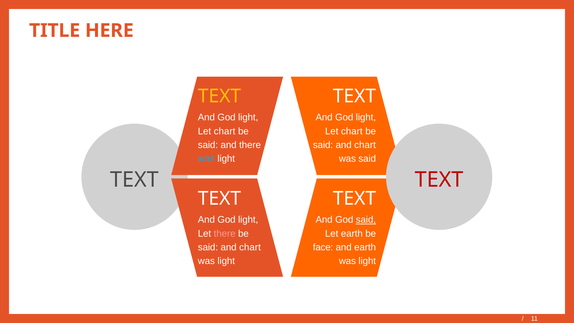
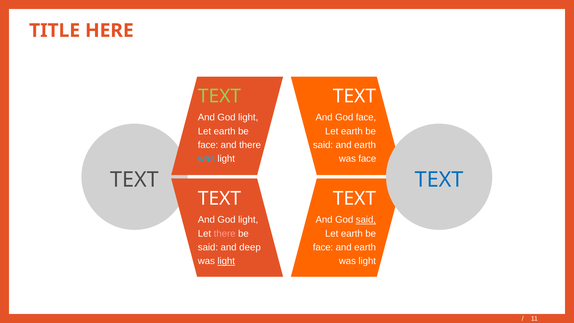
TEXT colour: yellow -> light green (219, 96)
light: light -> face (366, 117)
chart: chart -> earth (225, 131)
chart: chart -> earth (352, 131)
said: said -> face (208, 145)
chart: chart -> earth (365, 145)
was said: said -> face (367, 159)
TEXT colour: red -> blue (439, 180)
chart: chart -> deep (250, 247)
light underline: none -> present (226, 261)
